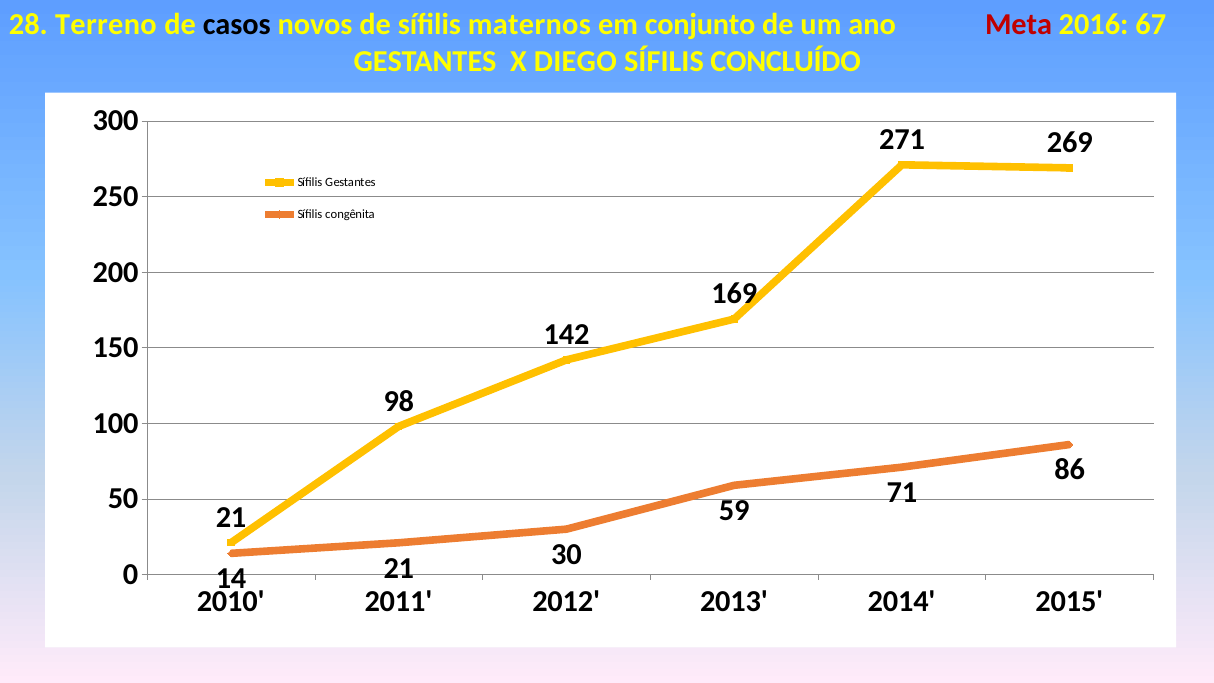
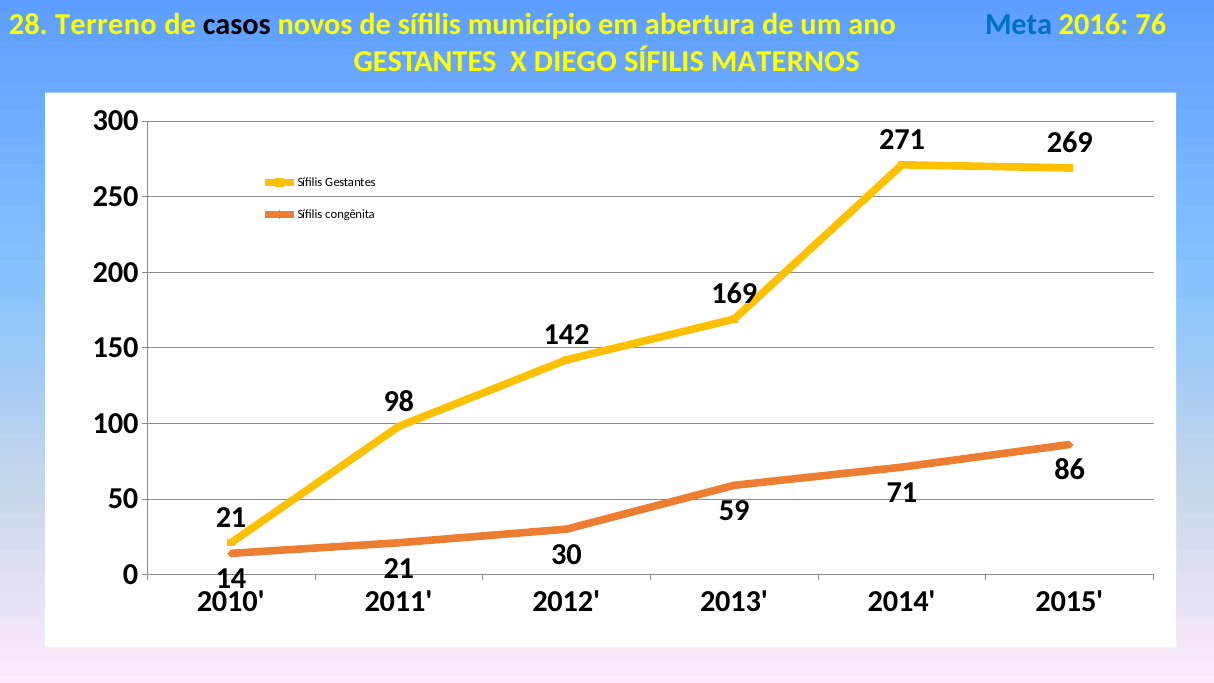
maternos: maternos -> município (530, 25)
conjunto: conjunto -> abertura (700, 25)
Meta colour: red -> blue (1019, 25)
67: 67 -> 76 (1151, 25)
CONCLUÍDO: CONCLUÍDO -> MATERNOS (785, 61)
